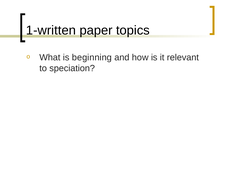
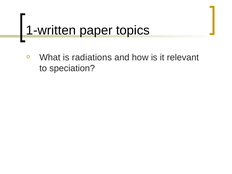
beginning: beginning -> radiations (92, 57)
